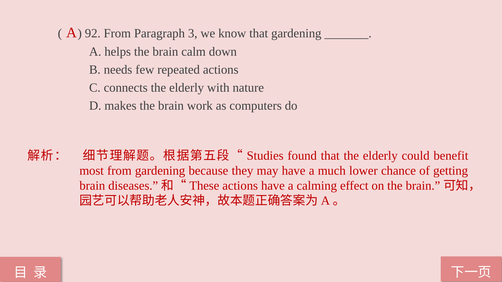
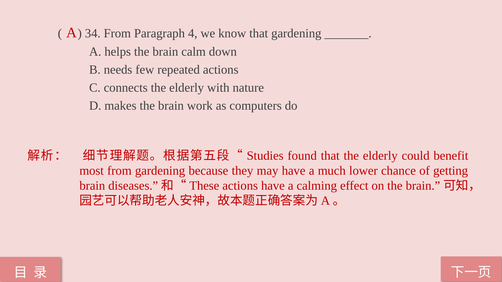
92: 92 -> 34 (93, 34)
3: 3 -> 4 (193, 34)
